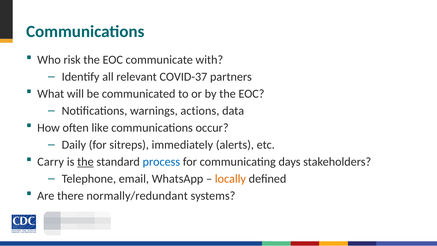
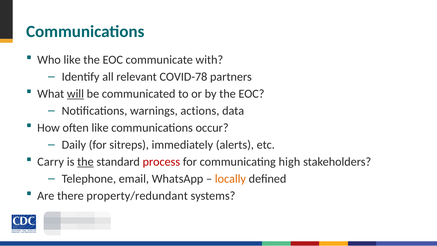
Who risk: risk -> like (72, 60)
COVID-37: COVID-37 -> COVID-78 (183, 77)
will underline: none -> present (75, 94)
process colour: blue -> red (161, 162)
days: days -> high (289, 162)
normally/redundant: normally/redundant -> property/redundant (137, 196)
